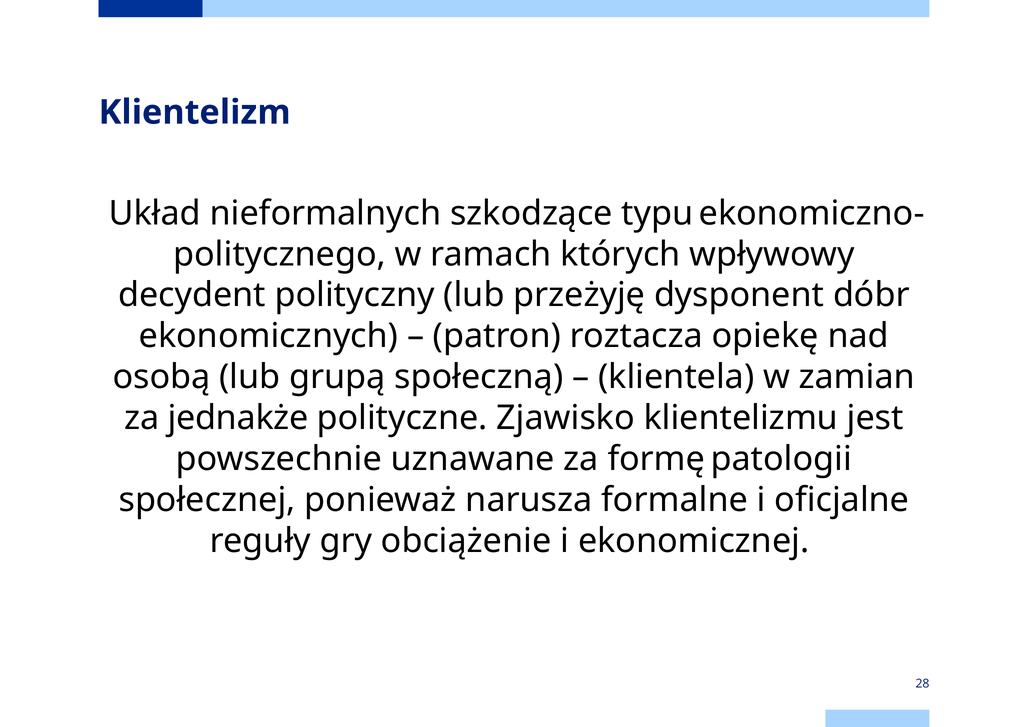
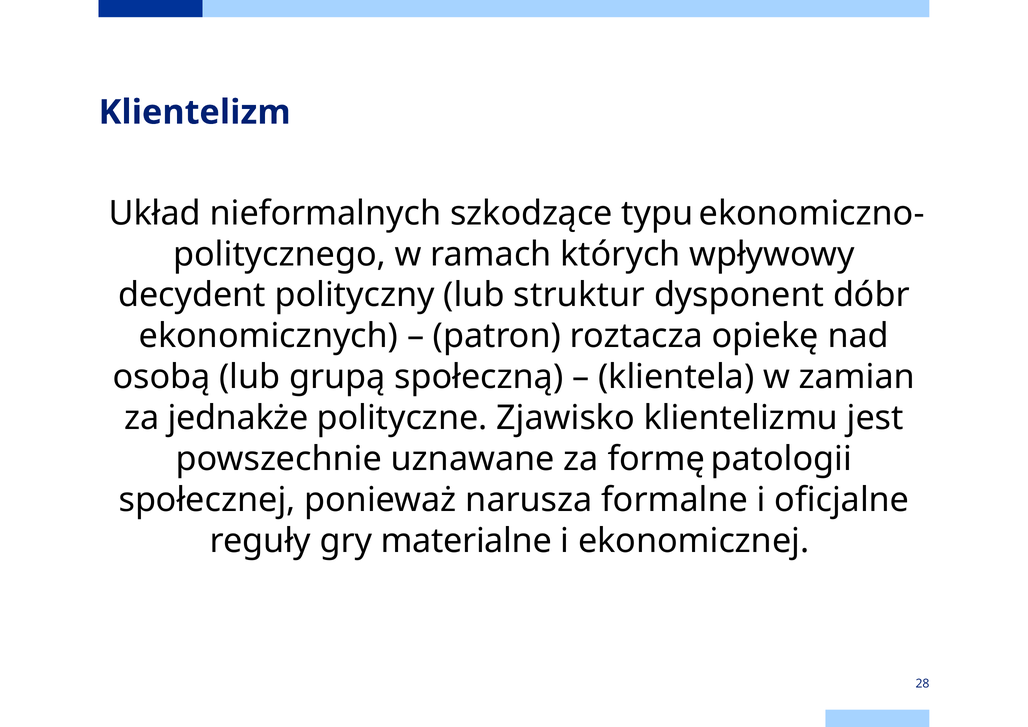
przeżyję: przeżyję -> struktur (579, 295)
obciążenie: obciążenie -> materialne (466, 541)
